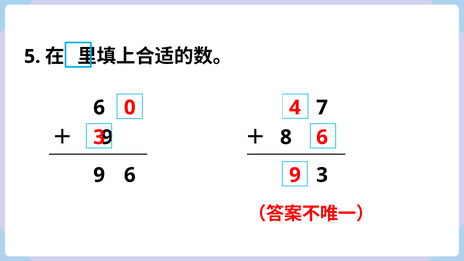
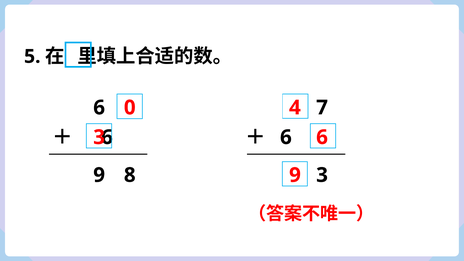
9: 9 -> 6 (107, 137)
8: 8 -> 6 (286, 137)
9 6: 6 -> 8 (130, 175)
